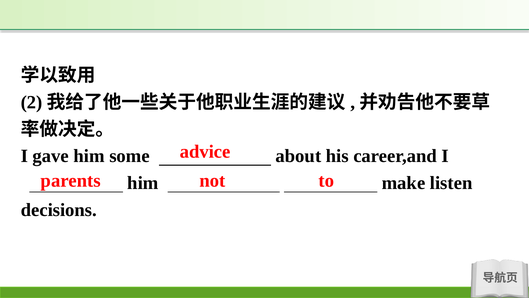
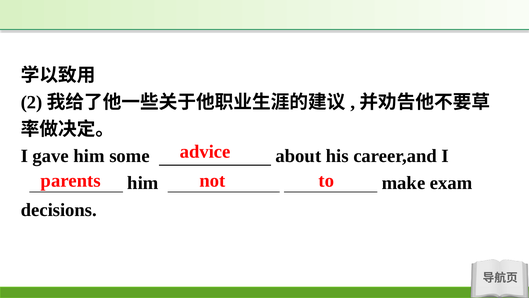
listen: listen -> exam (451, 183)
